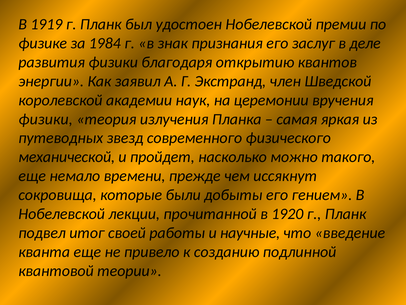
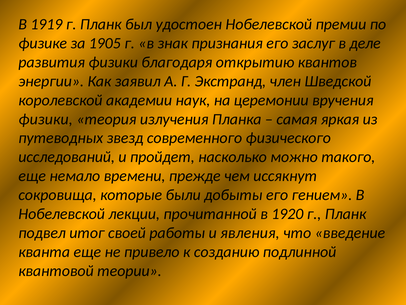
1984: 1984 -> 1905 (105, 43)
механической: механической -> исследований (67, 157)
научные: научные -> явления (250, 233)
